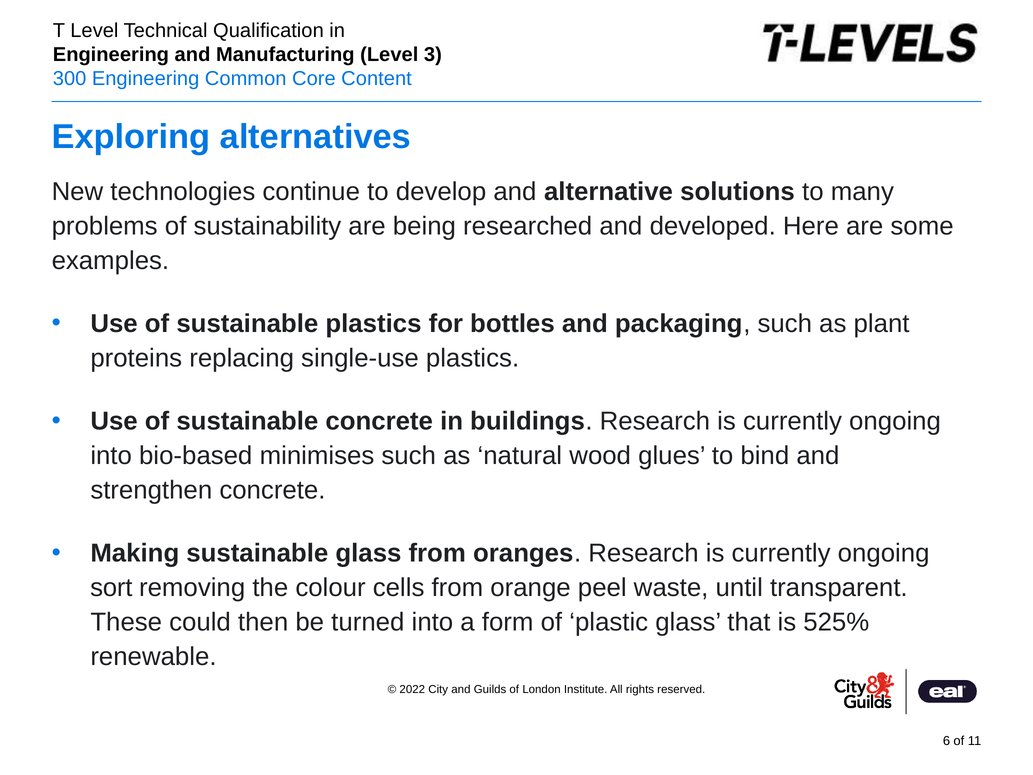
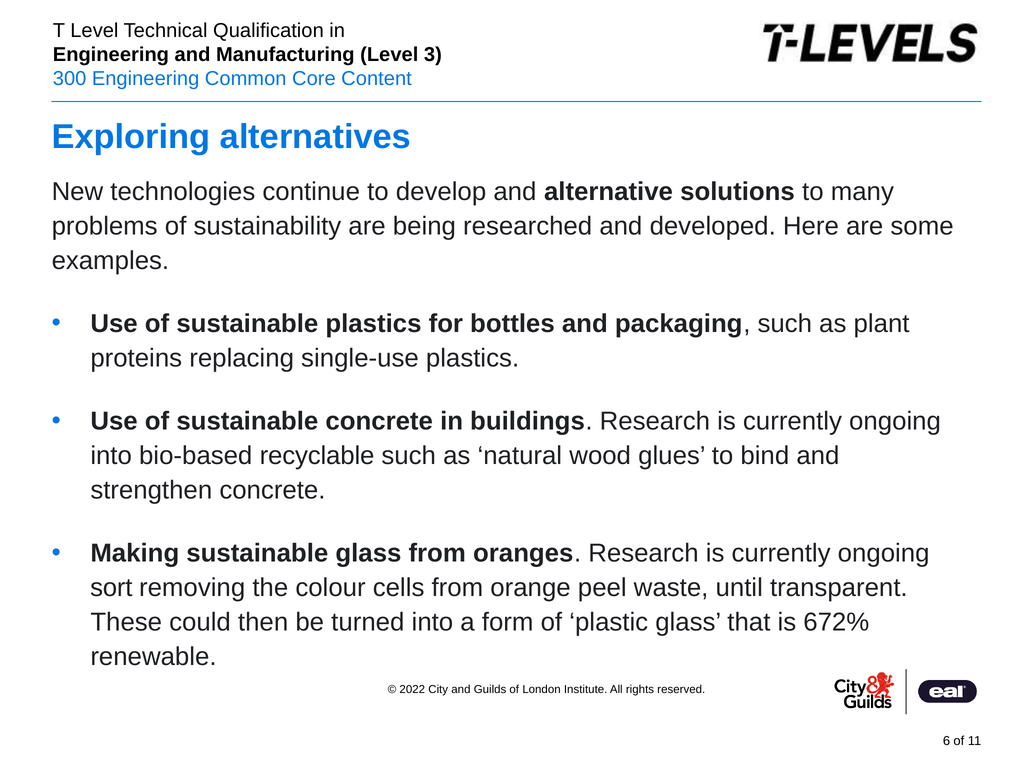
minimises: minimises -> recyclable (317, 456)
525%: 525% -> 672% (836, 622)
